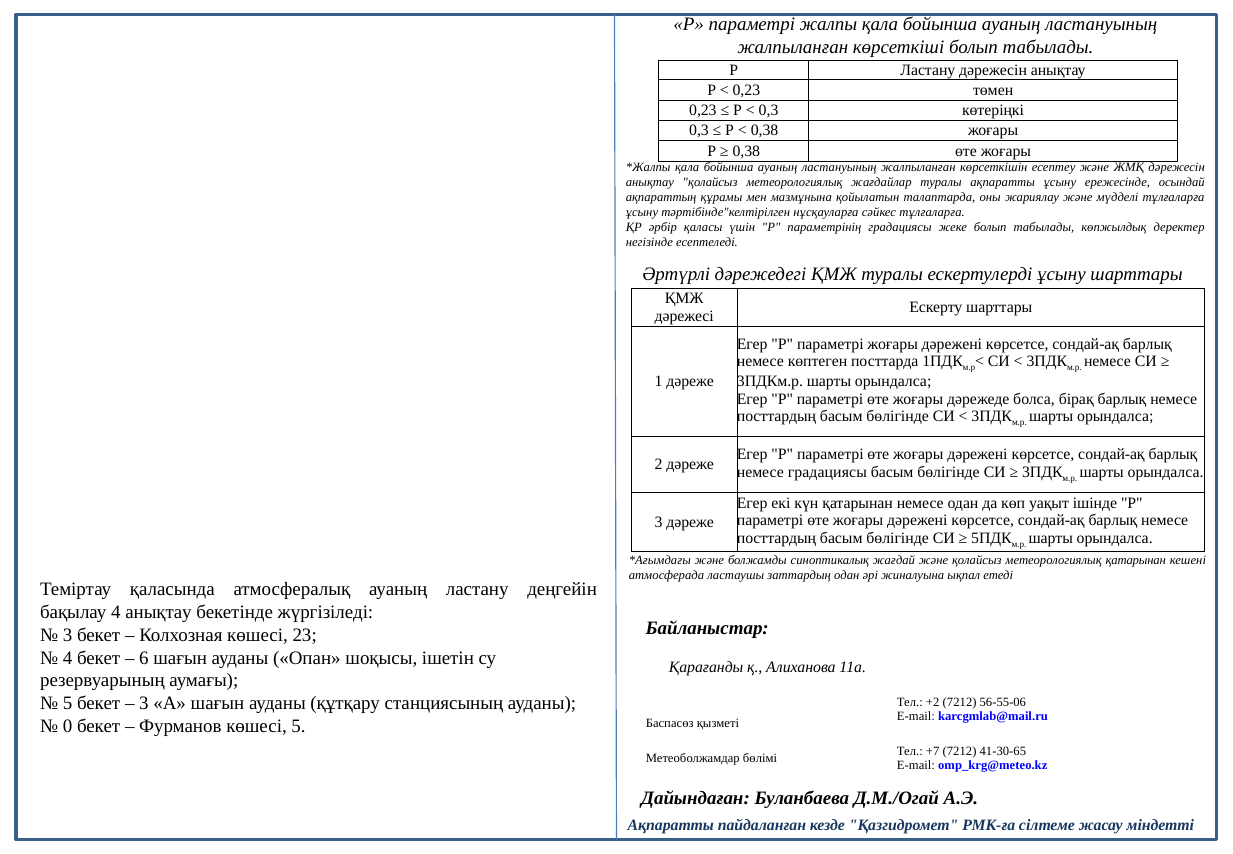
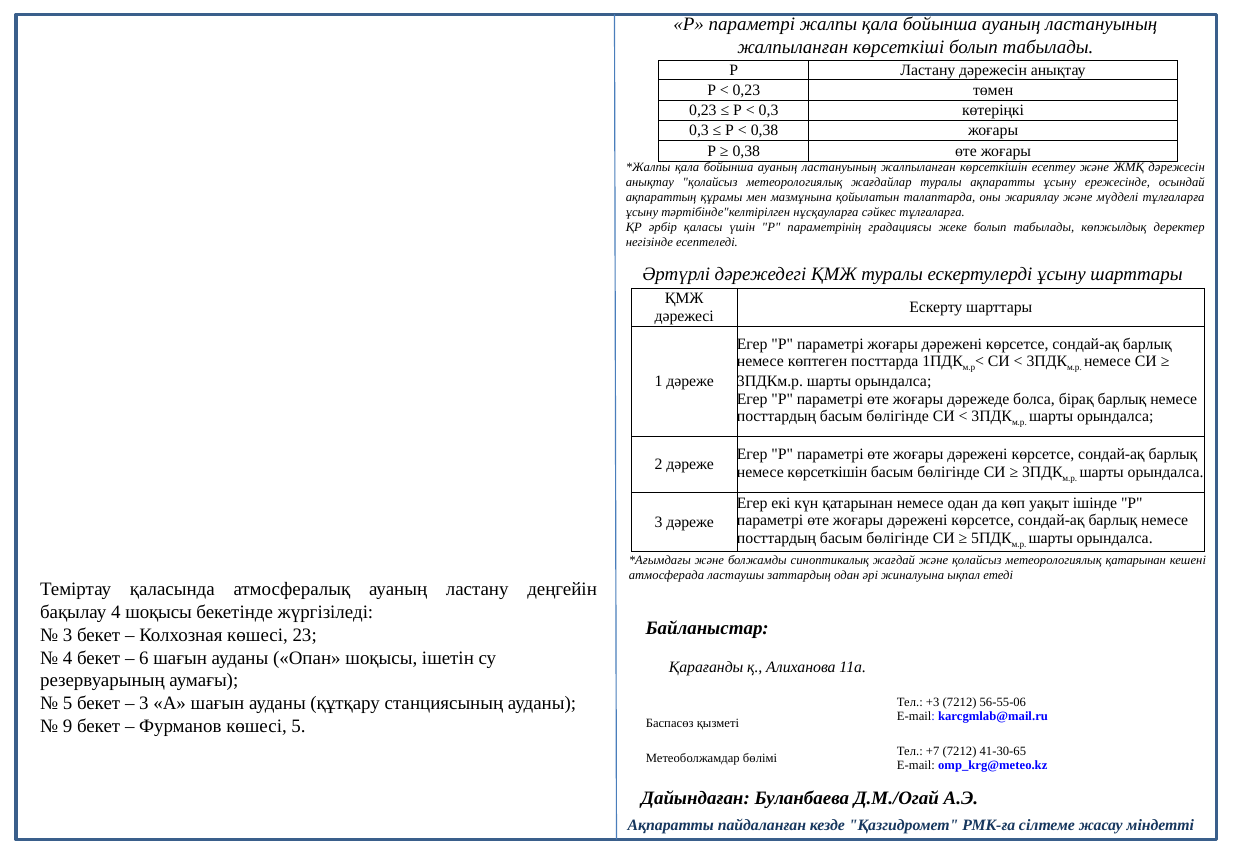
немесе градациясы: градациясы -> көрсеткішін (827, 472)
4 анықтау: анықтау -> шоқысы (159, 612)
+2: +2 -> +3 (933, 702)
0: 0 -> 9 (68, 726)
